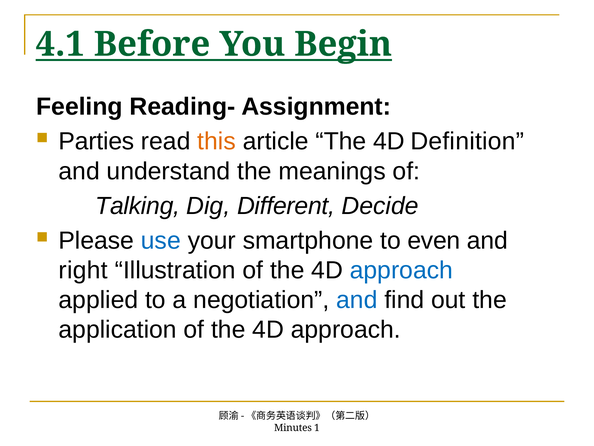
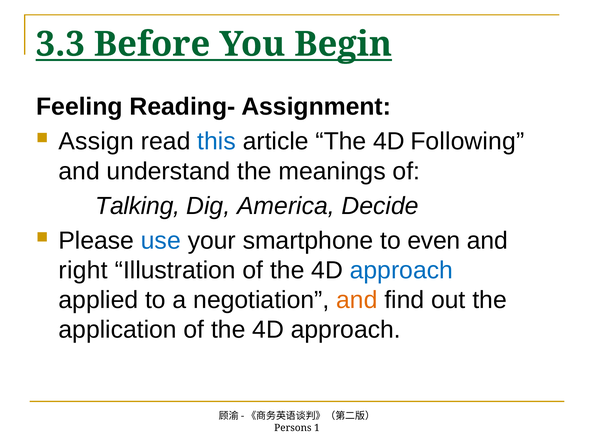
4.1: 4.1 -> 3.3 (60, 44)
Parties: Parties -> Assign (96, 141)
this colour: orange -> blue (217, 141)
Definition: Definition -> Following (467, 141)
Different: Different -> America (286, 206)
and colour: blue -> orange (357, 300)
Minutes: Minutes -> Persons (293, 427)
